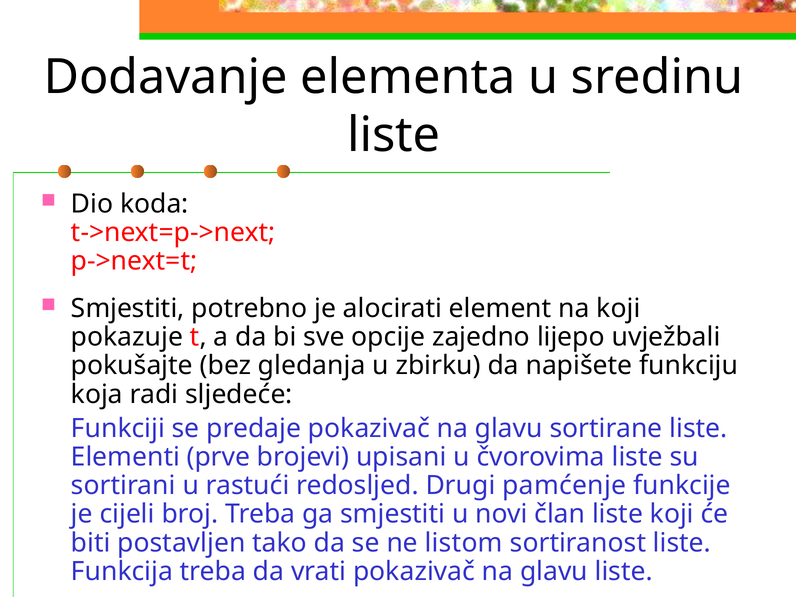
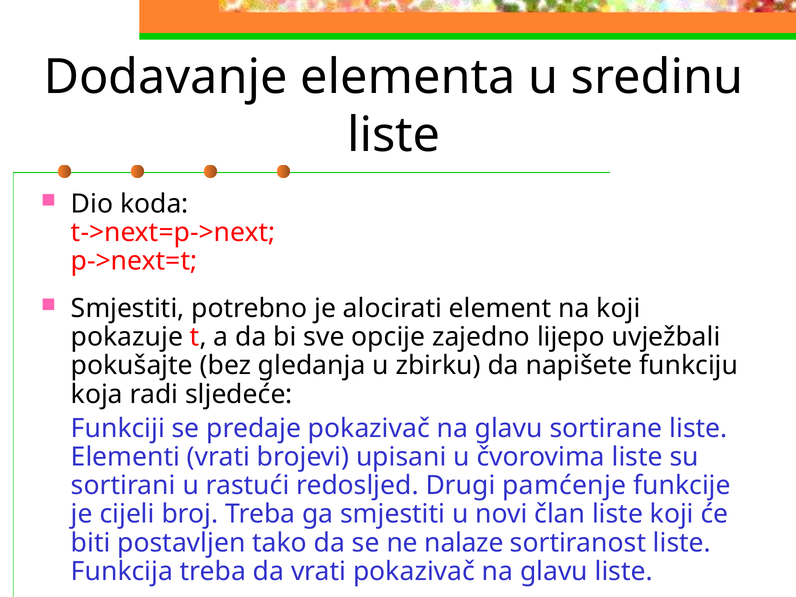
Elementi prve: prve -> vrati (218, 457)
listom: listom -> nalaze (464, 543)
